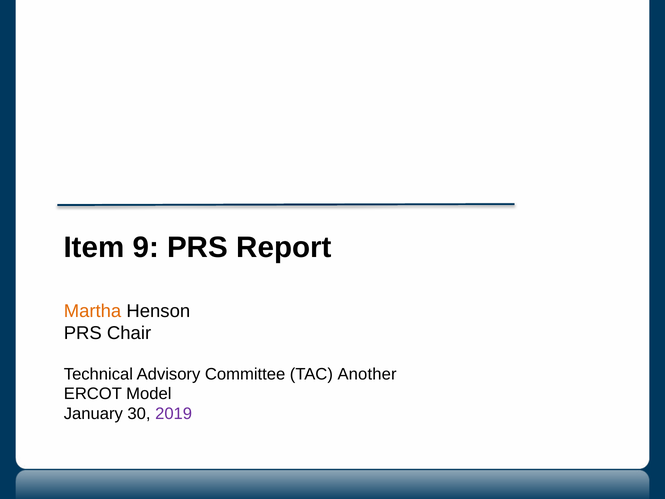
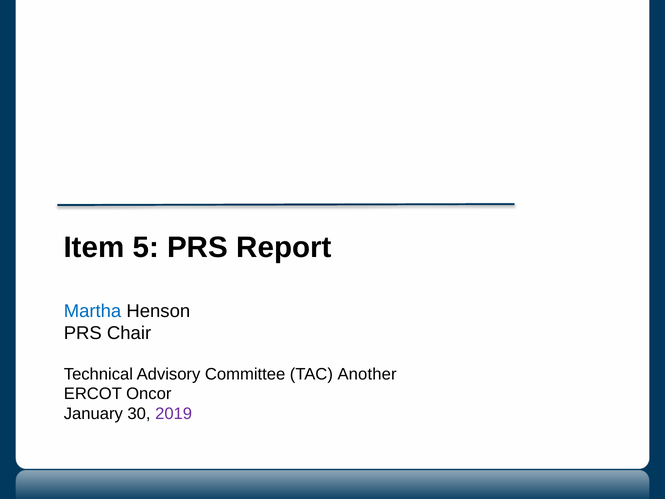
9: 9 -> 5 (146, 247)
Martha colour: orange -> blue (93, 311)
Model: Model -> Oncor (149, 394)
